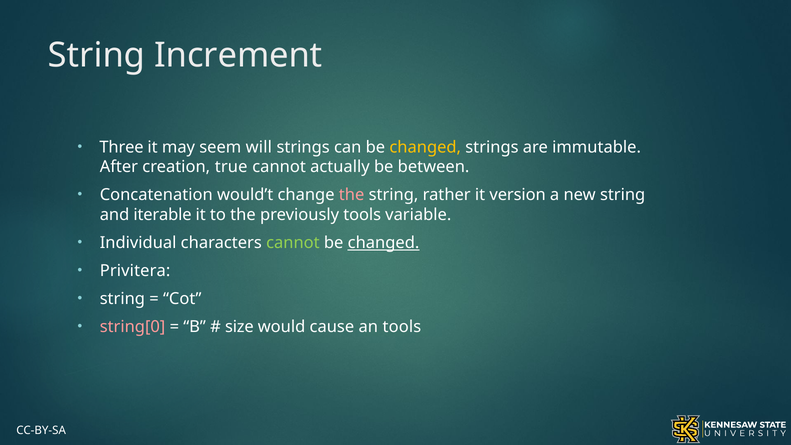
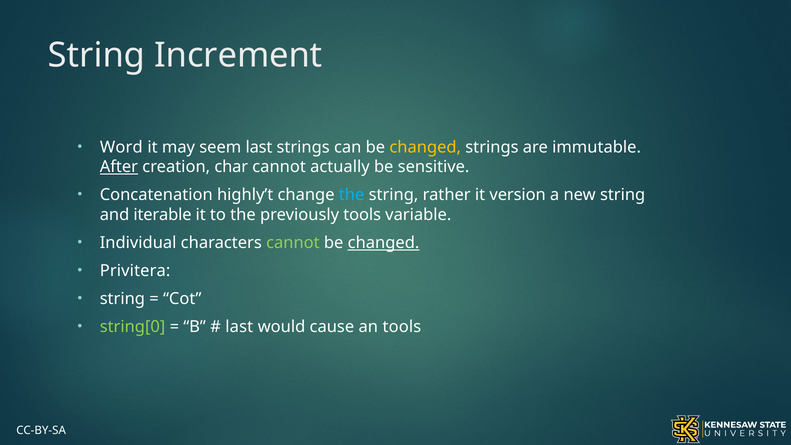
Three: Three -> Word (121, 147)
seem will: will -> last (259, 147)
After underline: none -> present (119, 167)
true: true -> char (231, 167)
between: between -> sensitive (434, 167)
would’t: would’t -> highly’t (245, 195)
the colour: pink -> light blue (352, 195)
string[0 colour: pink -> light green (133, 327)
size: size -> last (239, 327)
